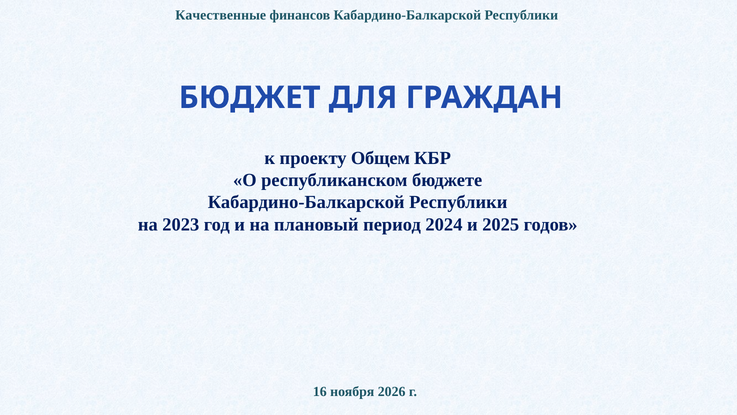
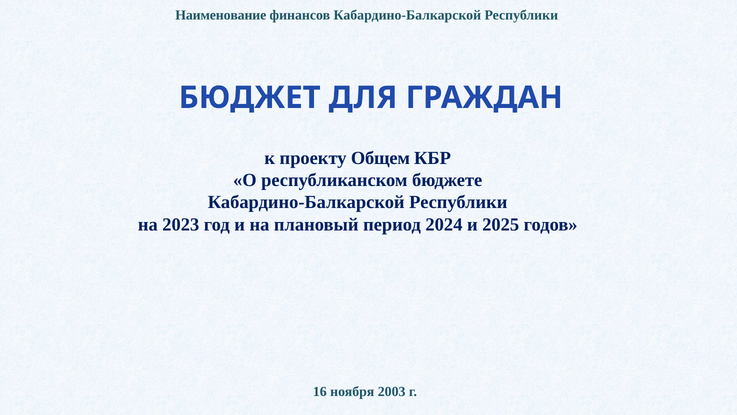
Качественные: Качественные -> Наименование (221, 15)
2026: 2026 -> 2003 (392, 391)
